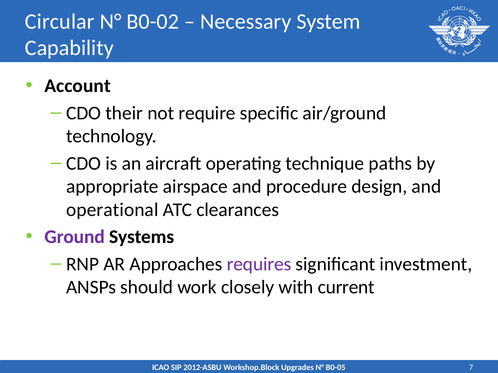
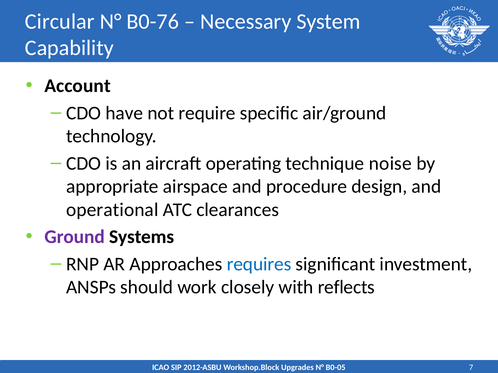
B0-02: B0-02 -> B0-76 (153, 21)
their: their -> have (124, 113)
paths: paths -> noise (390, 164)
requires colour: purple -> blue (259, 264)
current: current -> reflects (346, 288)
